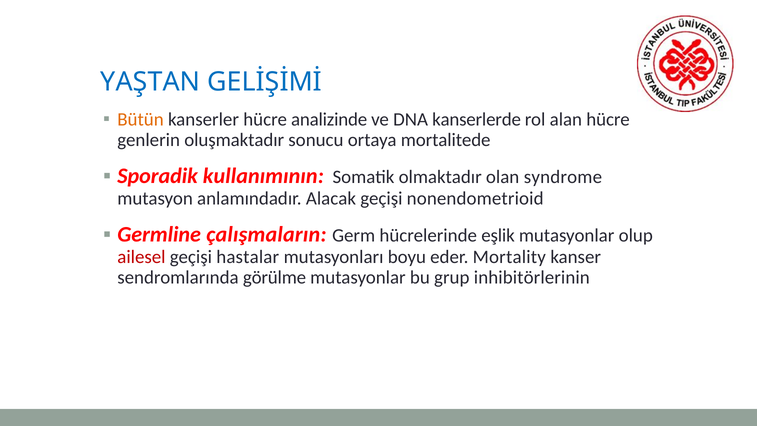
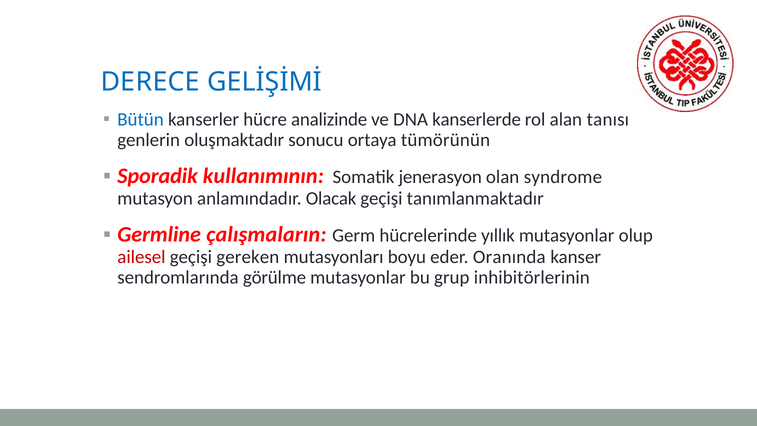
YAŞTAN: YAŞTAN -> DERECE (150, 82)
Bütün colour: orange -> blue (141, 119)
alan hücre: hücre -> tanısı (608, 119)
mortalitede: mortalitede -> tümörünün (446, 140)
olmaktadır: olmaktadır -> jenerasyon (440, 177)
Alacak: Alacak -> Olacak (331, 198)
nonendometrioid: nonendometrioid -> tanımlanmaktadır (475, 198)
eşlik: eşlik -> yıllık (498, 236)
hastalar: hastalar -> gereken (248, 257)
Mortality: Mortality -> Oranında (509, 257)
